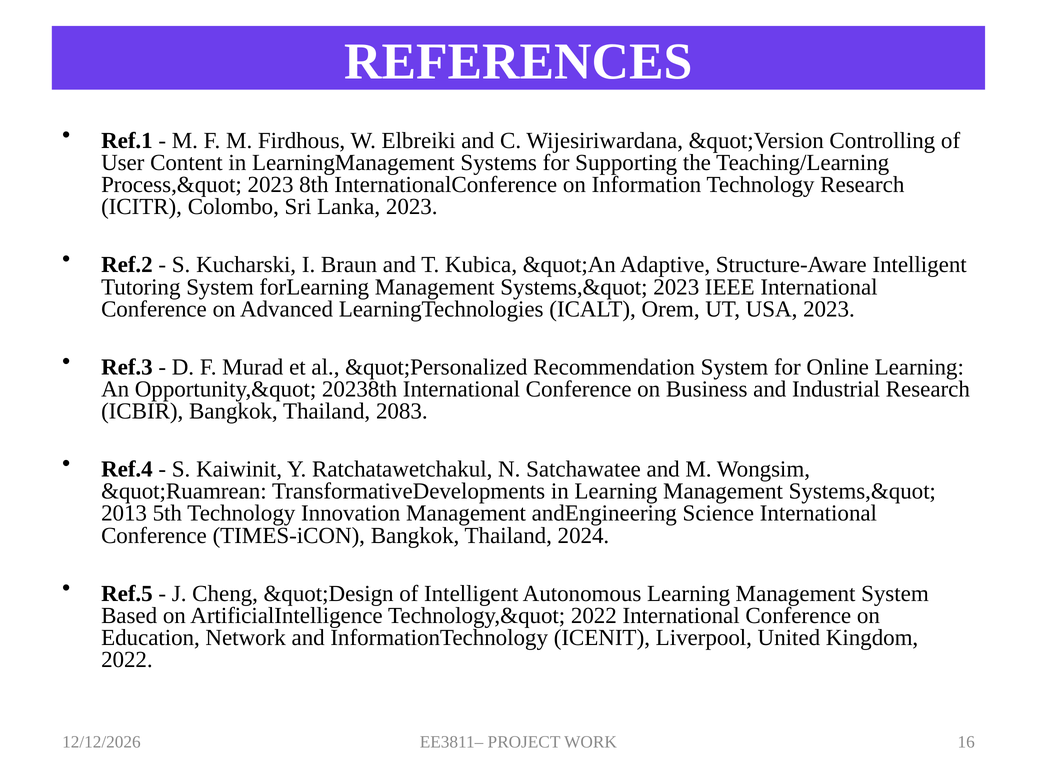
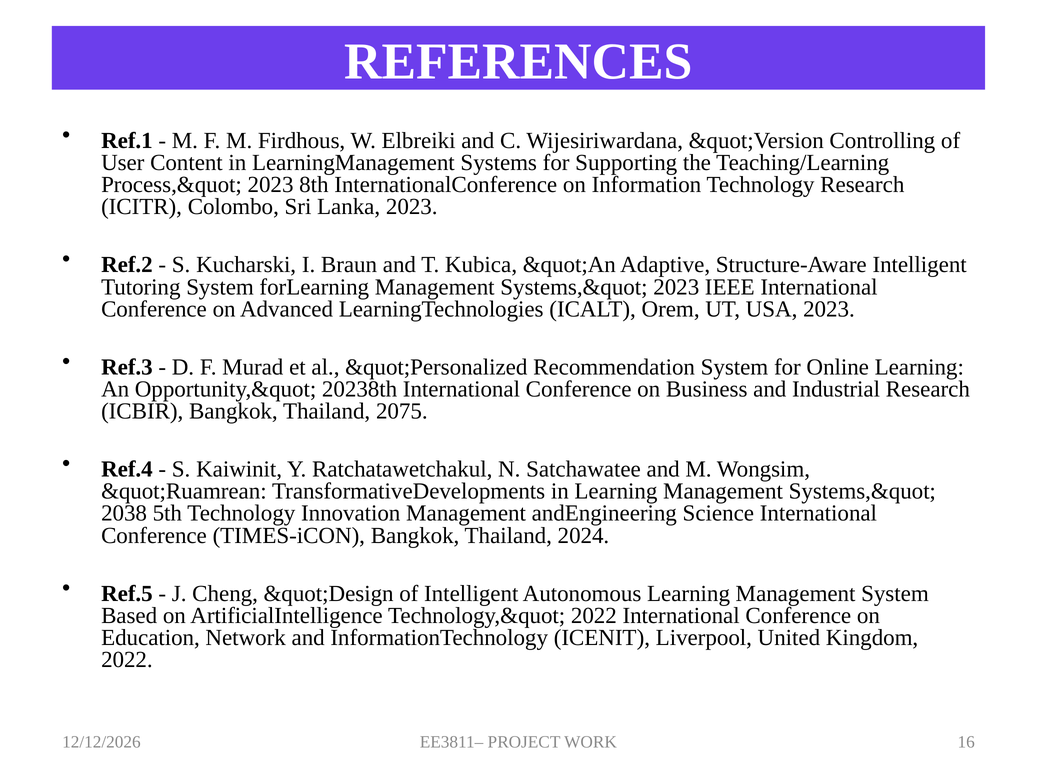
2083: 2083 -> 2075 (402, 412)
2013: 2013 -> 2038 (124, 514)
